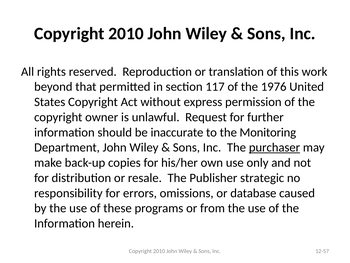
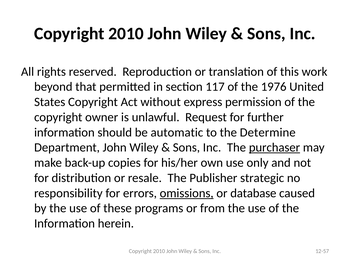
inaccurate: inaccurate -> automatic (177, 132)
Monitoring: Monitoring -> Determine (268, 132)
omissions underline: none -> present (187, 193)
